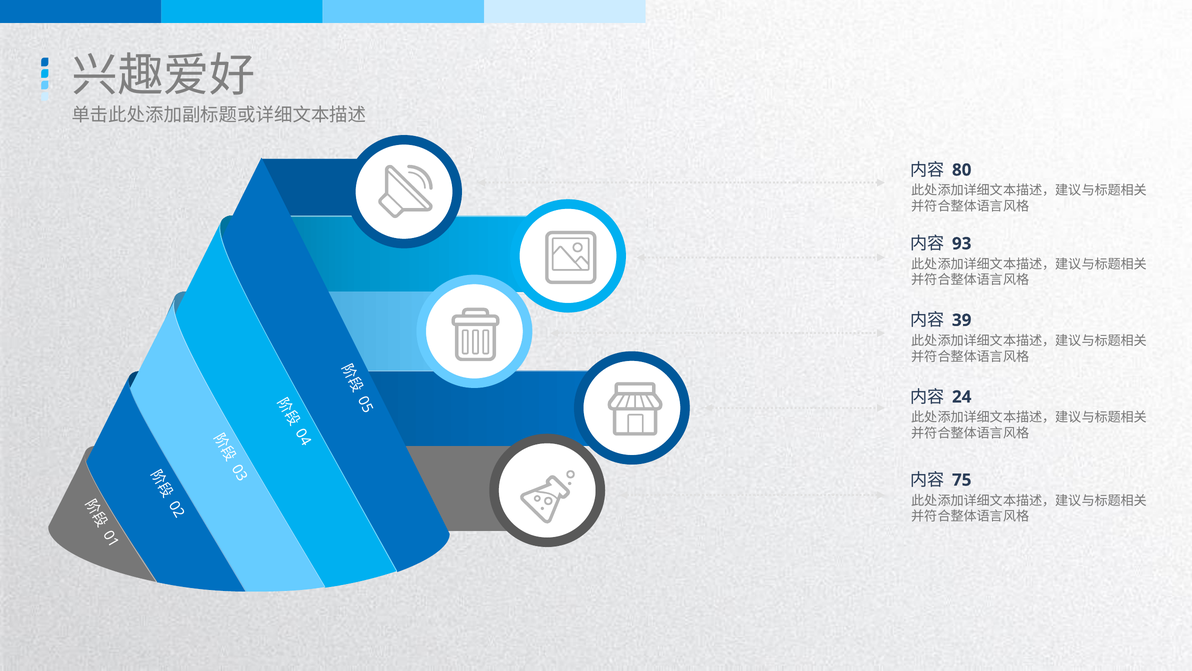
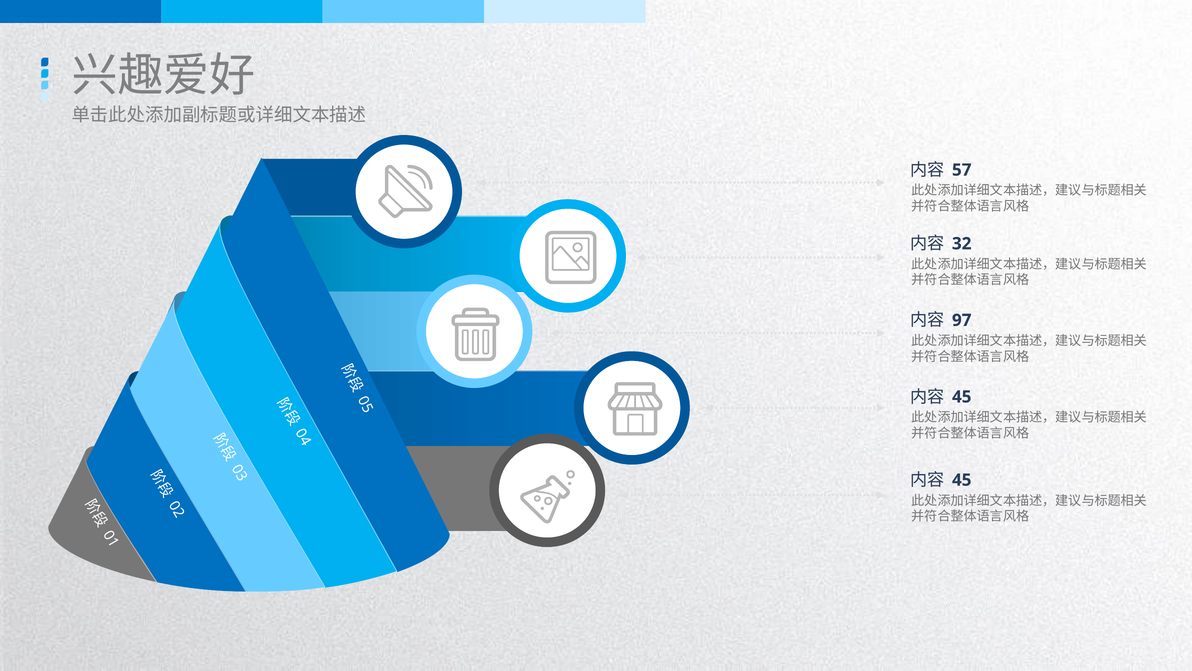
80: 80 -> 57 (962, 170)
93: 93 -> 32 (962, 243)
39: 39 -> 97 (962, 320)
24: 24 -> 45 (962, 397)
75: 75 -> 45 (962, 480)
